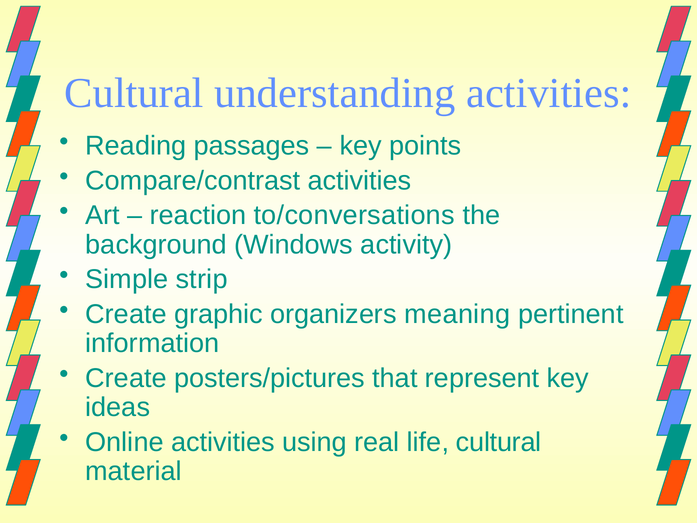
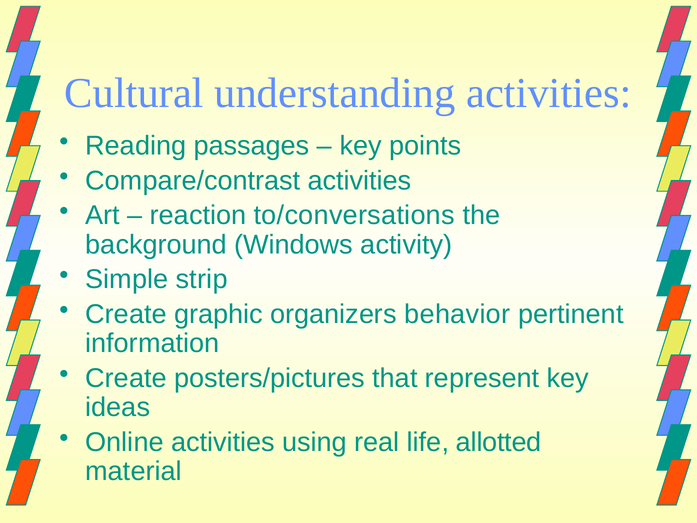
meaning: meaning -> behavior (457, 314)
life cultural: cultural -> allotted (499, 442)
